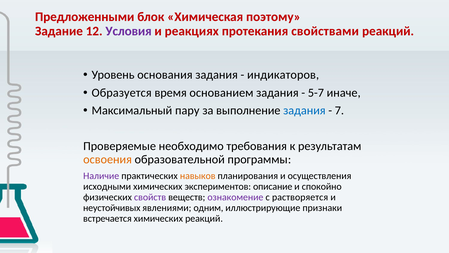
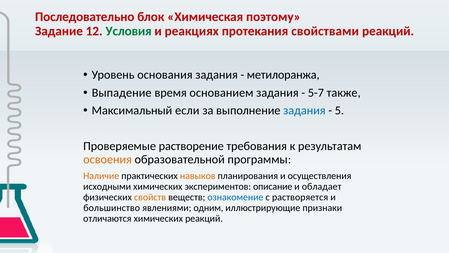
Предложенными: Предложенными -> Последовательно (85, 17)
Условия colour: purple -> green (129, 31)
индикаторов: индикаторов -> метилоранжа (283, 75)
Образуется: Образуется -> Выпадение (122, 93)
иначе: иначе -> также (344, 93)
пару: пару -> если (187, 110)
7: 7 -> 5 (339, 110)
необходимо: необходимо -> растворение (191, 146)
Наличие colour: purple -> orange (101, 176)
спокойно: спокойно -> обладает (322, 186)
свойств colour: purple -> orange (150, 197)
ознакомение colour: purple -> blue (235, 197)
неустойчивых: неустойчивых -> большинство (112, 208)
встречается: встречается -> отличаются (107, 218)
